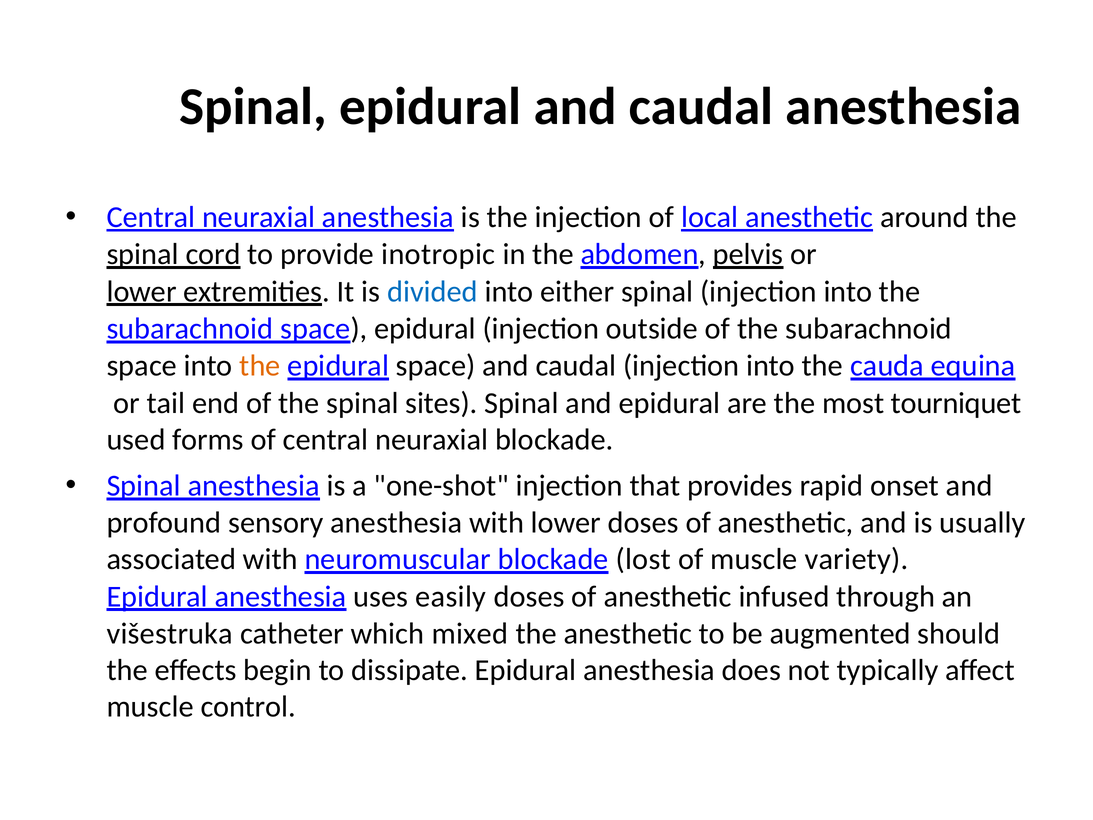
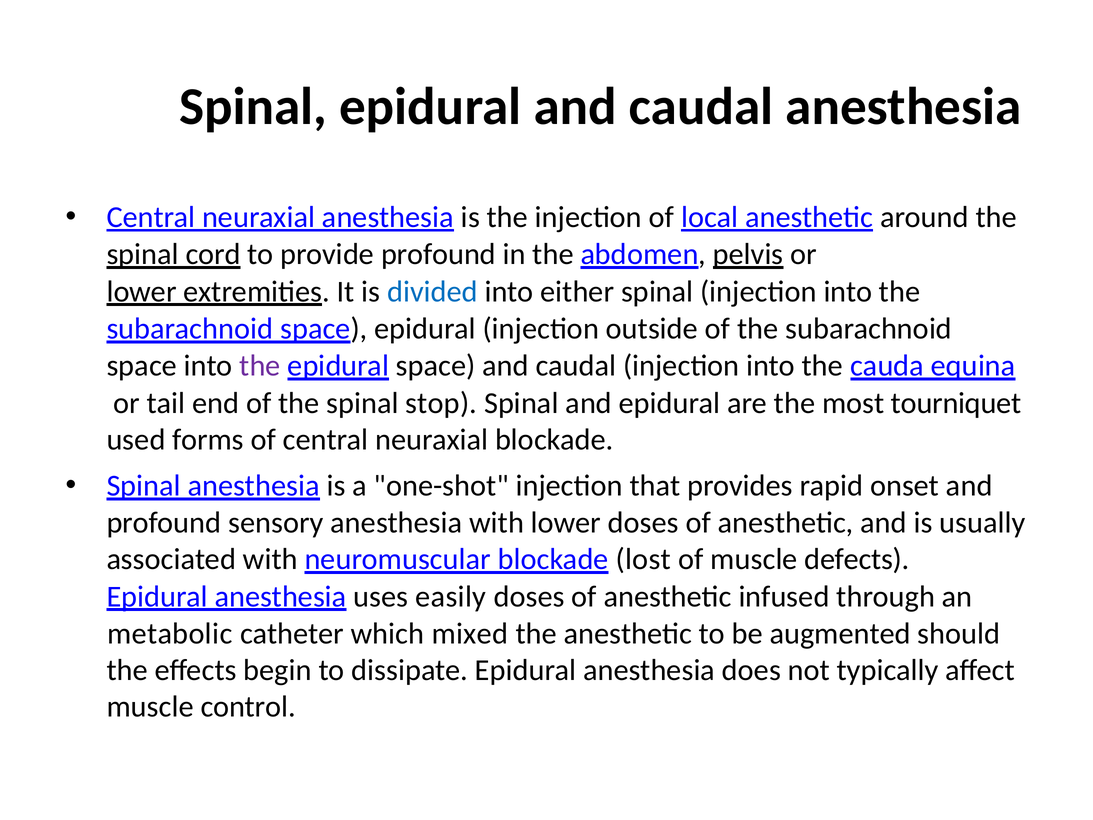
provide inotropic: inotropic -> profound (438, 254)
the colour: orange -> purple (260, 366)
sites: sites -> stop (441, 403)
variety: variety -> defects (857, 559)
višestruka: višestruka -> metabolic (170, 634)
